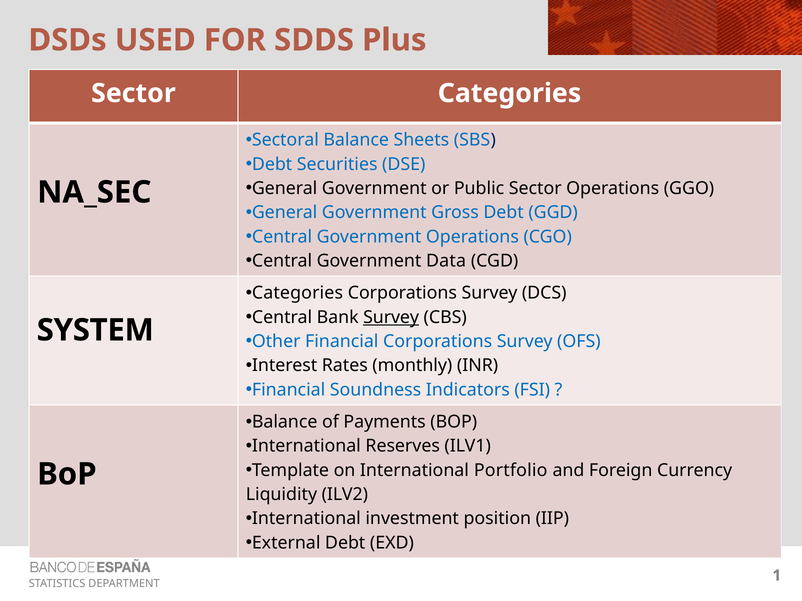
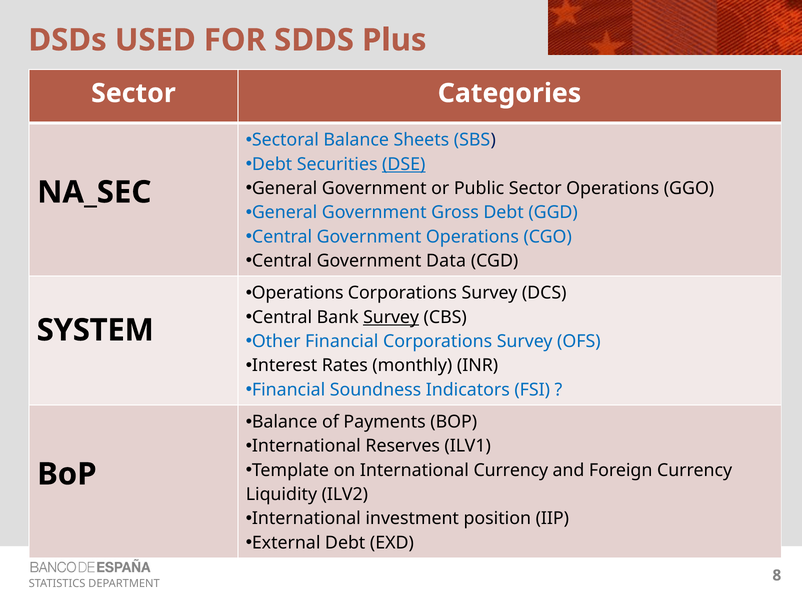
DSE underline: none -> present (404, 164)
Categories: Categories -> Operations (298, 293)
International Portfolio: Portfolio -> Currency (511, 471)
1: 1 -> 8 (777, 576)
